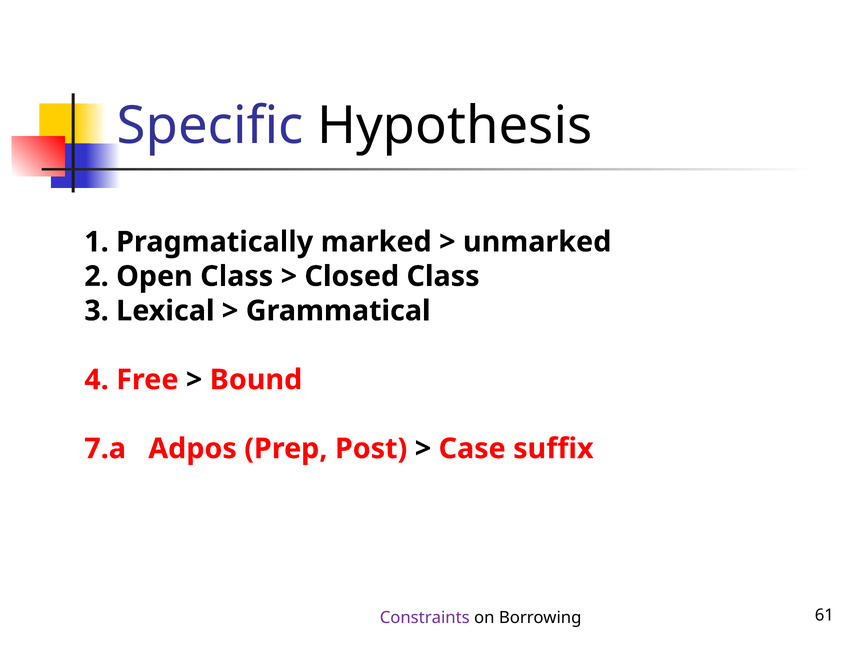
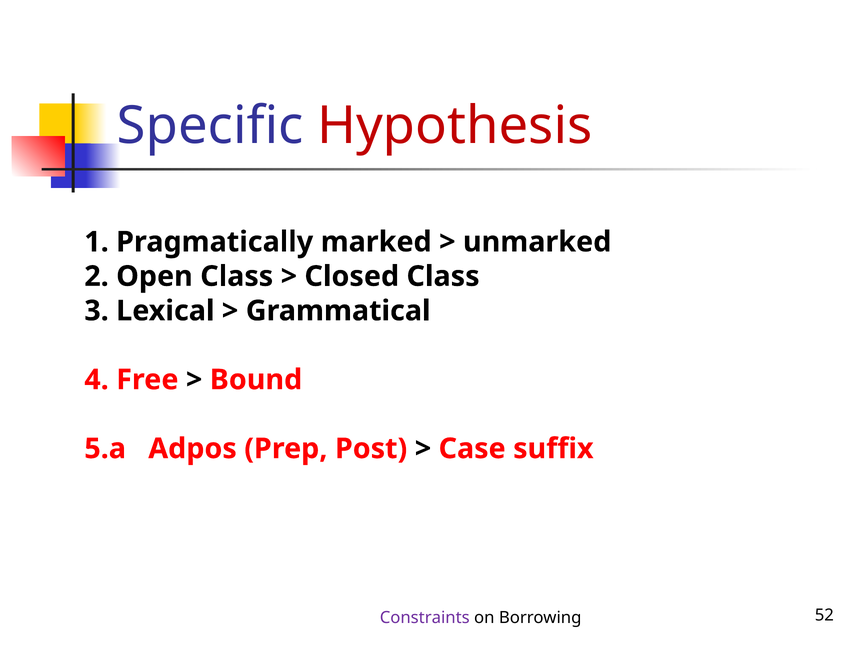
Hypothesis colour: black -> red (455, 126)
7.a: 7.a -> 5.a (105, 448)
61: 61 -> 52 (824, 615)
